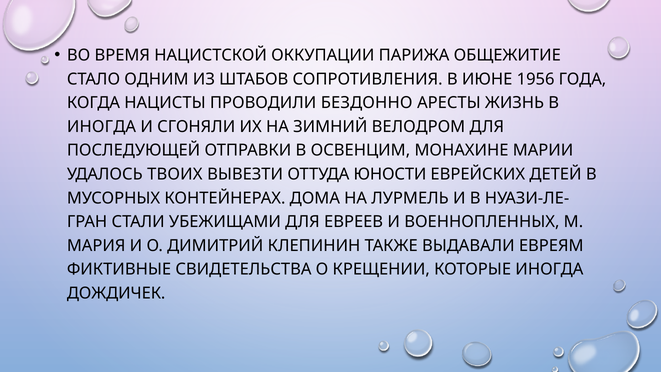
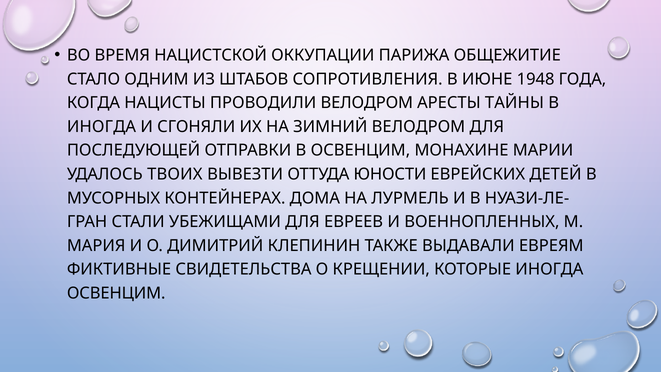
1956: 1956 -> 1948 (536, 79)
ПРОВОДИЛИ БЕЗДОННО: БЕЗДОННО -> ВЕЛОДРОМ (367, 103)
ЖИЗНЬ: ЖИЗНЬ -> ТАЙНЫ (514, 103)
ДОЖДИЧЕК: ДОЖДИЧЕК -> ОСВЕНЦИМ (116, 293)
